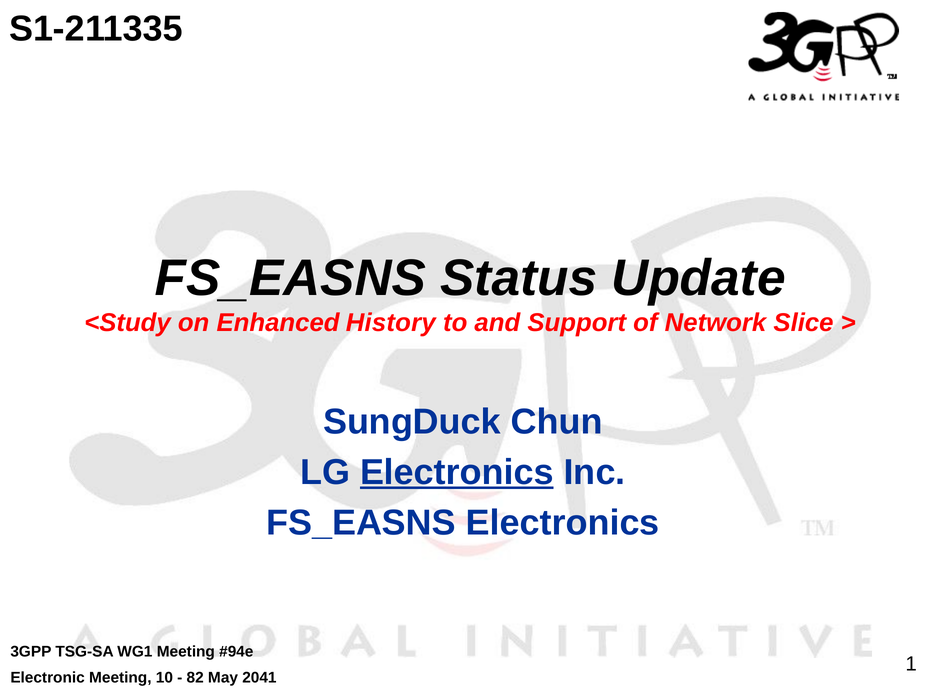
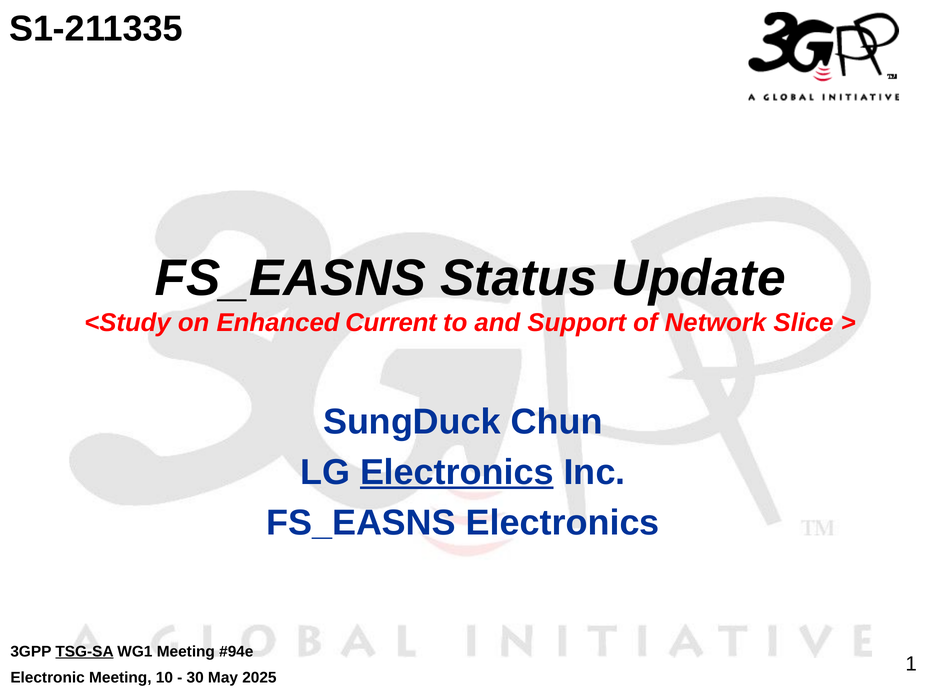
History: History -> Current (391, 323)
TSG-SA underline: none -> present (85, 652)
82: 82 -> 30 (195, 678)
2041: 2041 -> 2025 (259, 678)
